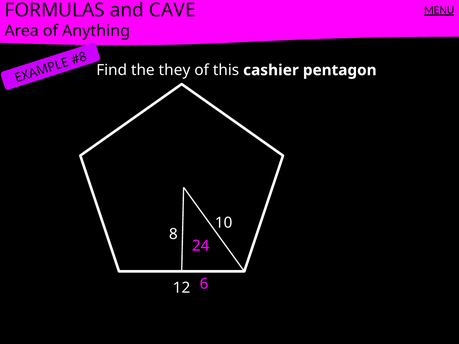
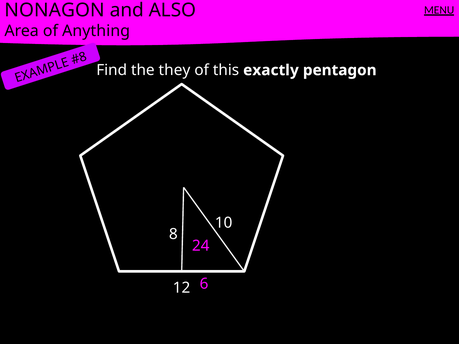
FORMULAS: FORMULAS -> NONAGON (55, 10)
CAVE: CAVE -> ALSO (172, 10)
cashier: cashier -> exactly (271, 70)
